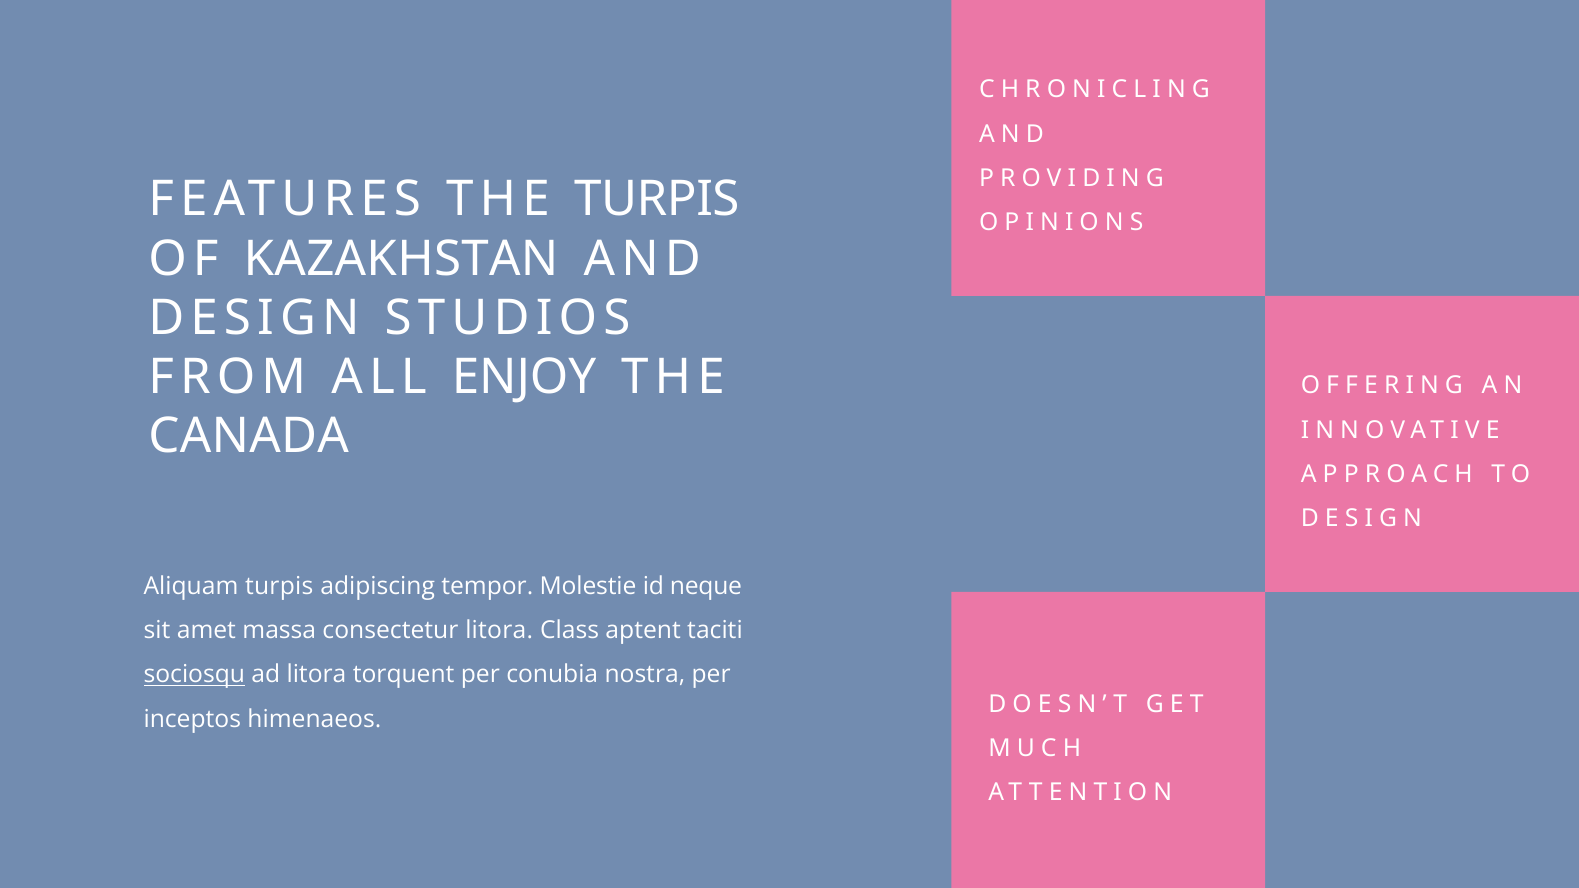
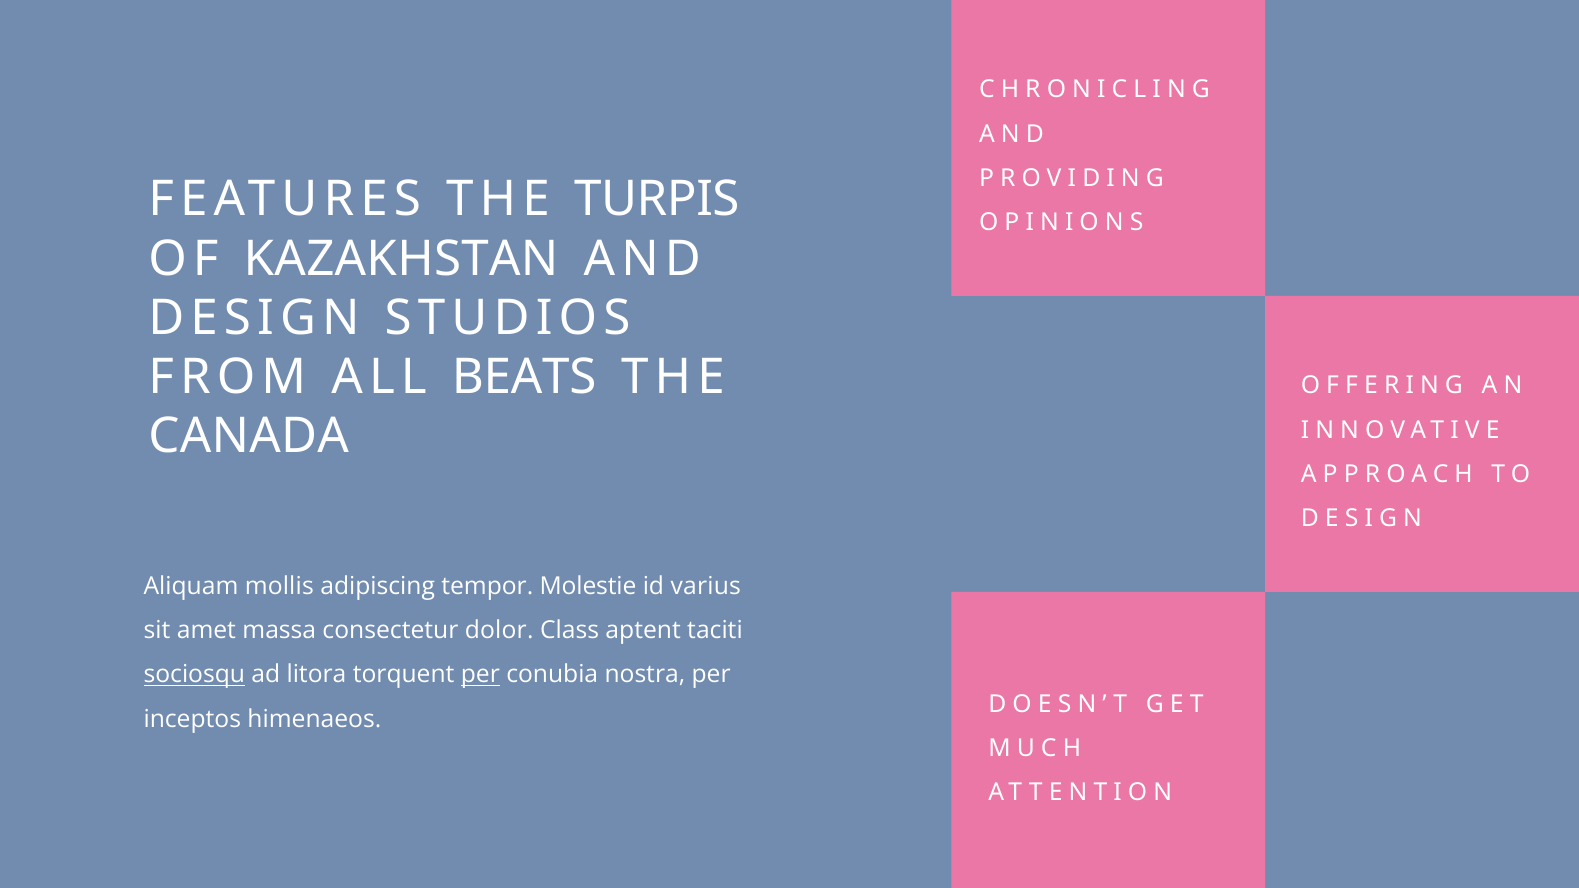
ENJOY: ENJOY -> BEATS (524, 377)
Aliquam turpis: turpis -> mollis (279, 586)
neque: neque -> varius (706, 586)
consectetur litora: litora -> dolor (499, 630)
per underline: none -> present (480, 675)
